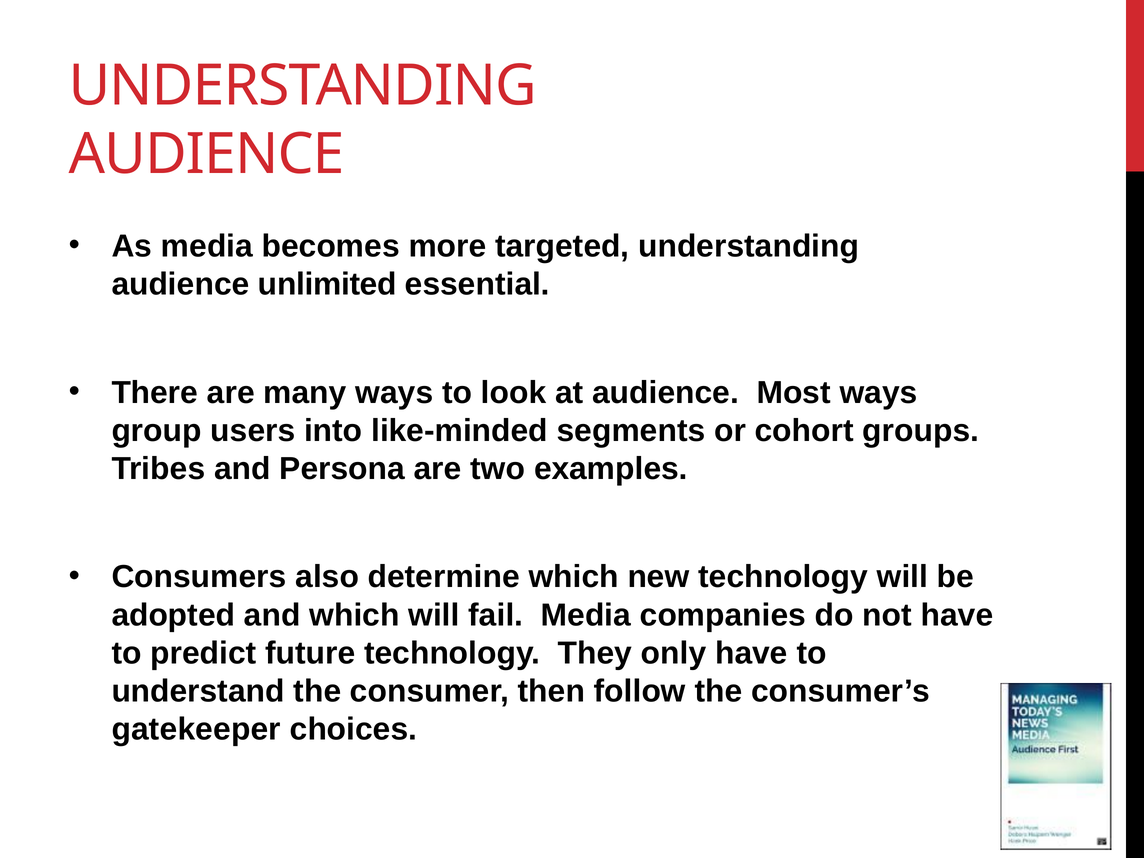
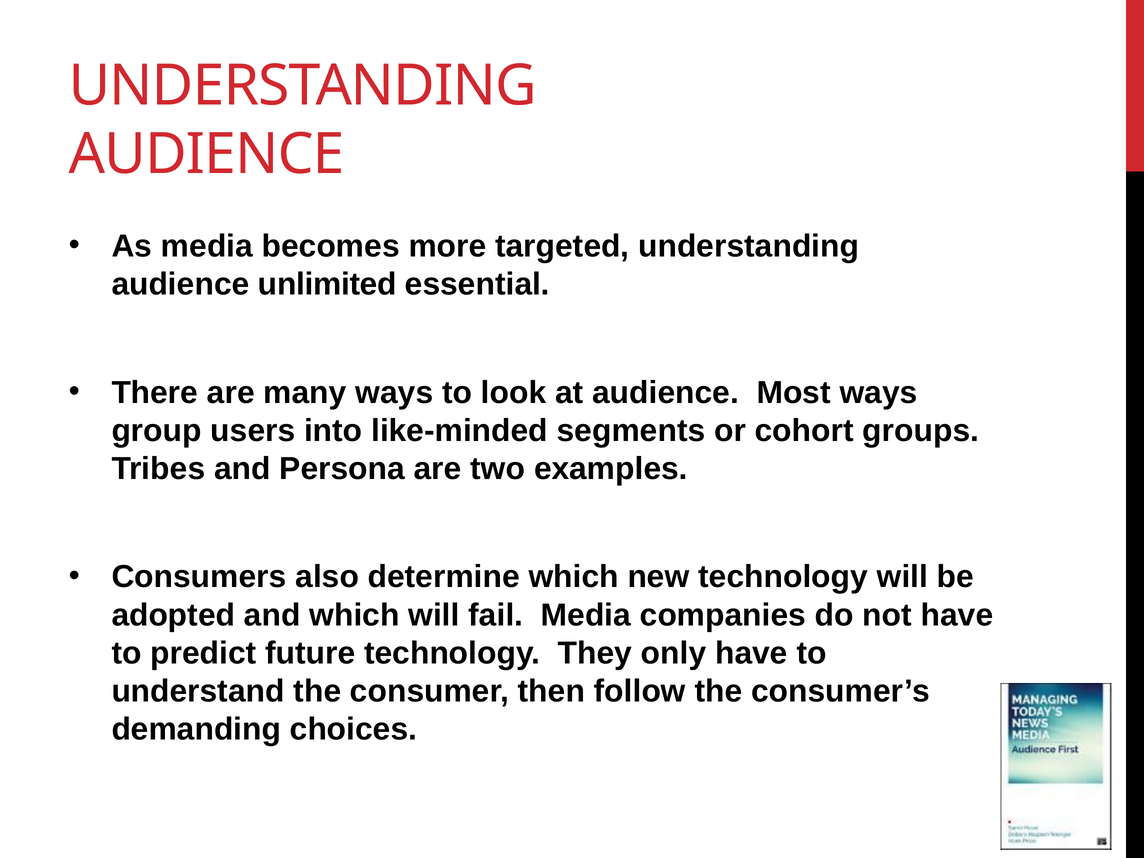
gatekeeper: gatekeeper -> demanding (196, 730)
